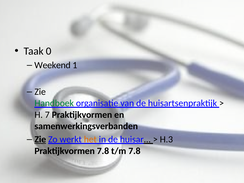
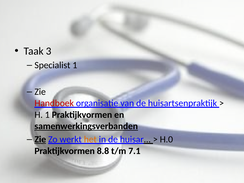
0: 0 -> 3 (49, 51)
Weekend: Weekend -> Specialist (52, 65)
Handboek colour: green -> red (54, 103)
H 7: 7 -> 1 (47, 115)
samenwerkingsverbanden underline: none -> present (86, 126)
H.3: H.3 -> H.0 (166, 139)
Praktijkvormen 7.8: 7.8 -> 8.8 (103, 151)
t/m 7.8: 7.8 -> 7.1 (134, 151)
